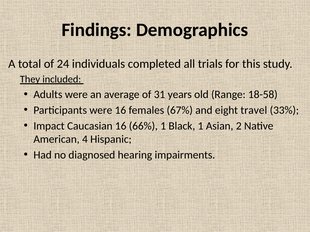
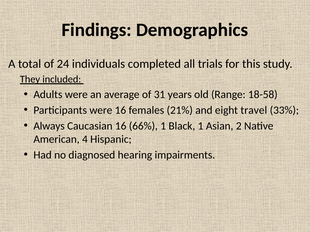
67%: 67% -> 21% (180, 110)
Impact: Impact -> Always (49, 126)
